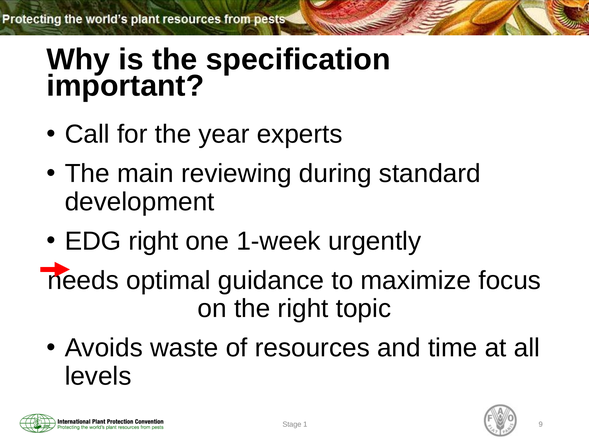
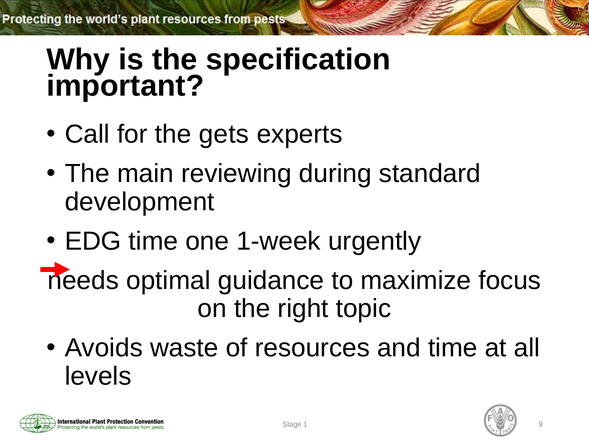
year: year -> gets (224, 135)
EDG right: right -> time (153, 242)
